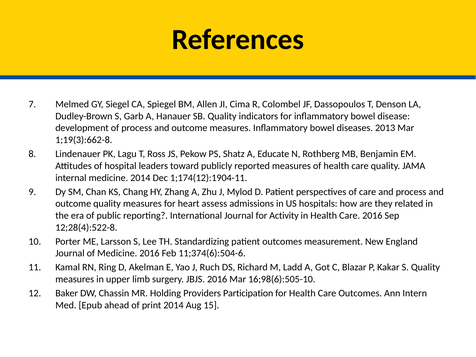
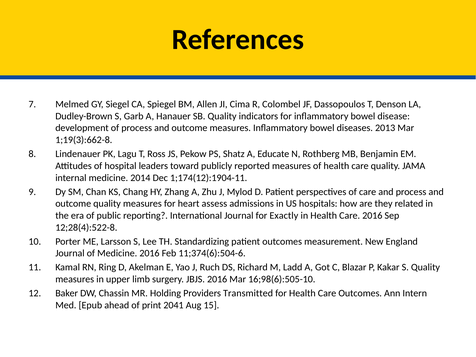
Activity: Activity -> Exactly (284, 216)
Participation: Participation -> Transmitted (248, 293)
print 2014: 2014 -> 2041 (174, 305)
